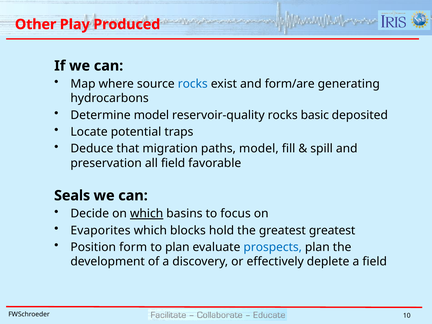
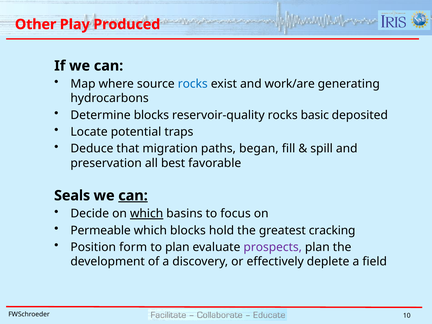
form/are: form/are -> work/are (290, 84)
Determine model: model -> blocks (151, 115)
paths model: model -> began (259, 149)
all field: field -> best (173, 163)
can underline: none -> present (133, 196)
Evaporites: Evaporites -> Permeable (101, 230)
greatest greatest: greatest -> cracking (332, 230)
prospects colour: blue -> purple (273, 247)
